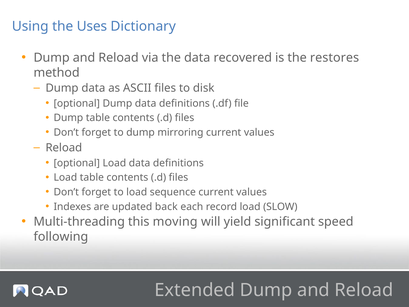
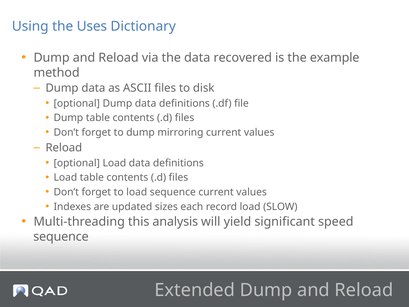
restores: restores -> example (335, 58)
back: back -> sizes (166, 207)
moving: moving -> analysis (175, 221)
following: following -> sequence (61, 236)
